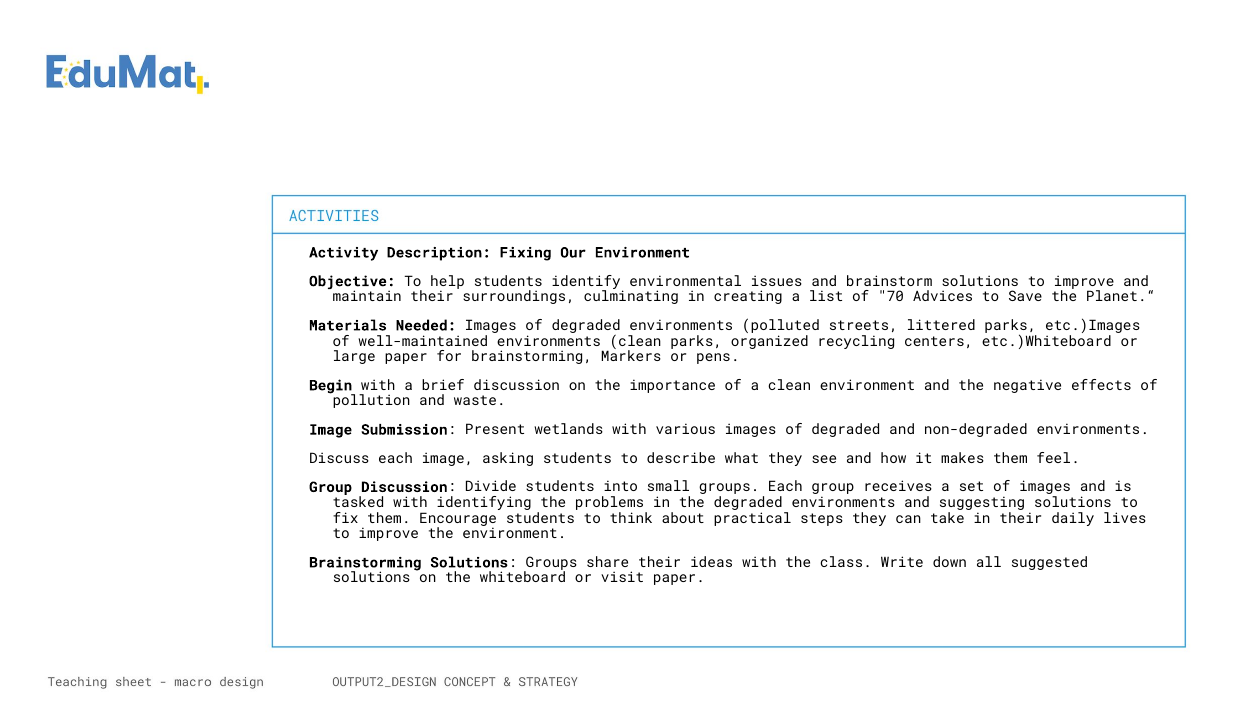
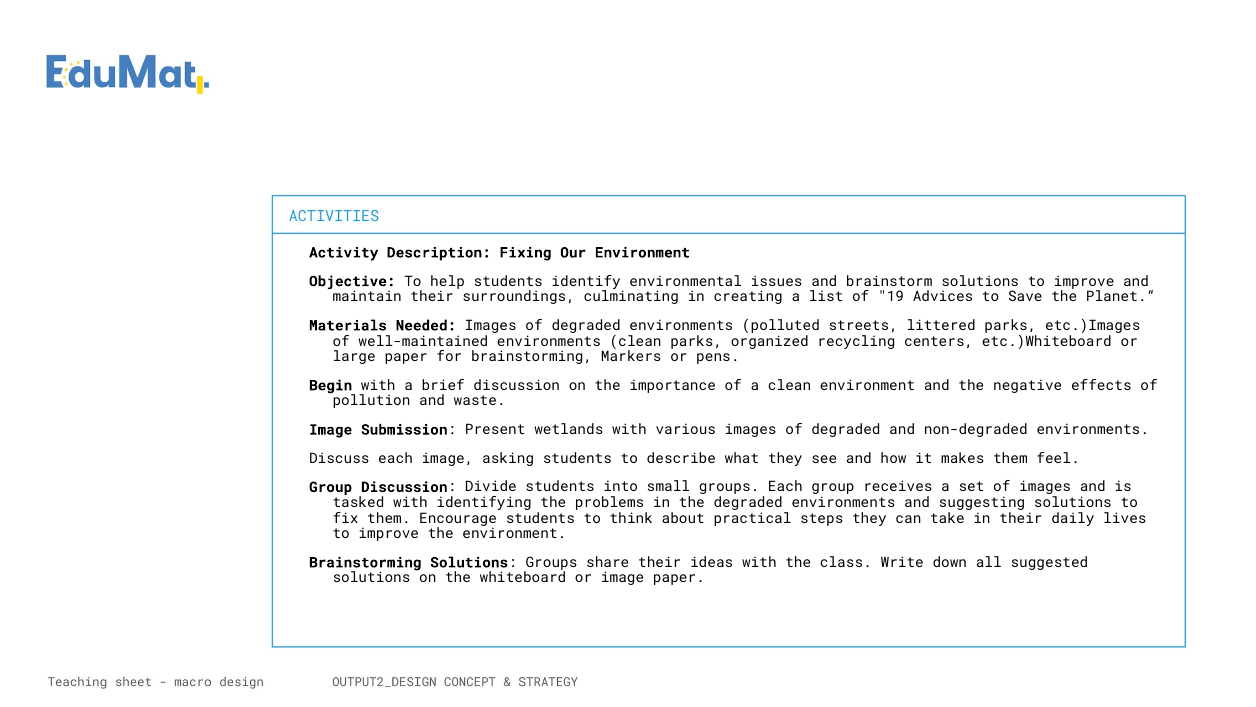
70: 70 -> 19 (891, 297)
or visit: visit -> image (623, 578)
